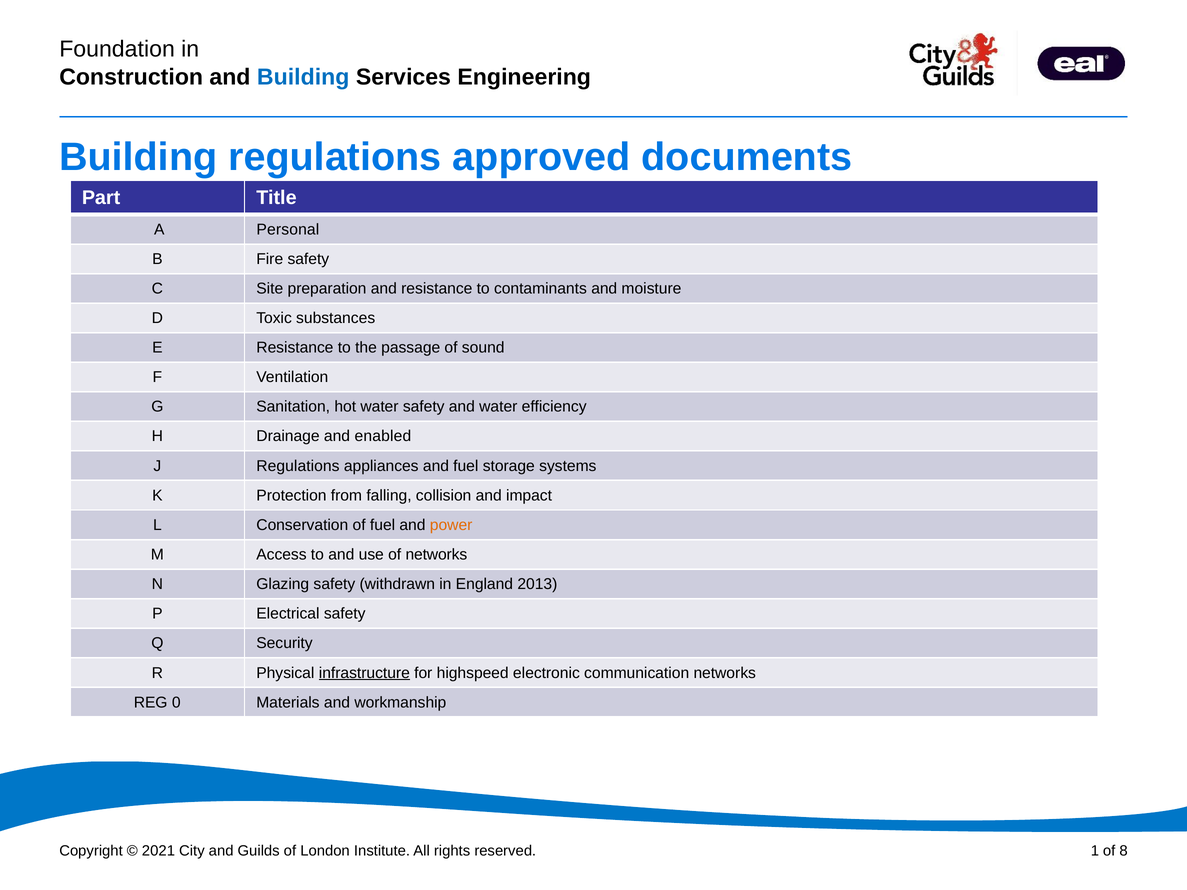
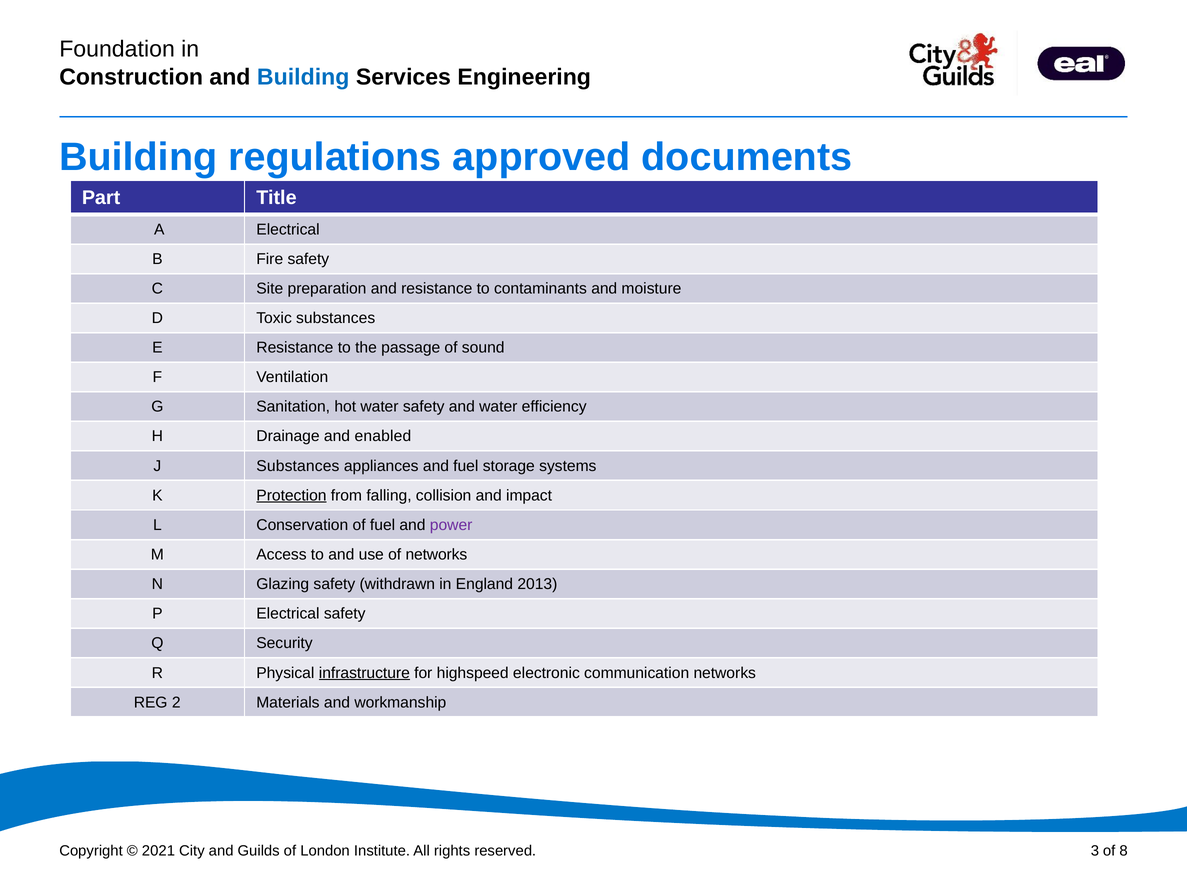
A Personal: Personal -> Electrical (288, 230)
J Regulations: Regulations -> Substances (298, 466)
Protection underline: none -> present (291, 496)
power colour: orange -> purple (451, 525)
0: 0 -> 2 (176, 703)
1: 1 -> 3 (1095, 851)
